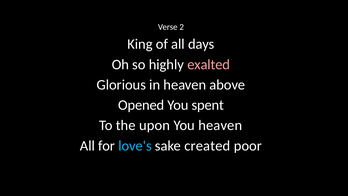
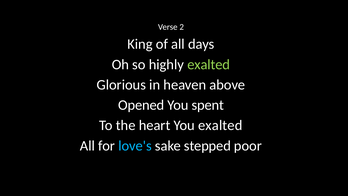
exalted colour: pink -> light green (209, 64)
upon: upon -> heart (155, 125)
You heaven: heaven -> exalted (220, 125)
created: created -> stepped (207, 146)
